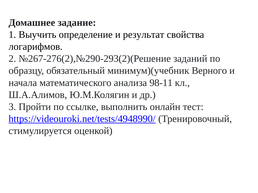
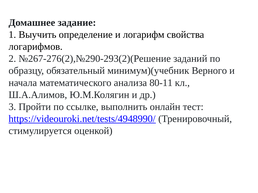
результат: результат -> логарифм (144, 35)
98-11: 98-11 -> 80-11 (161, 83)
